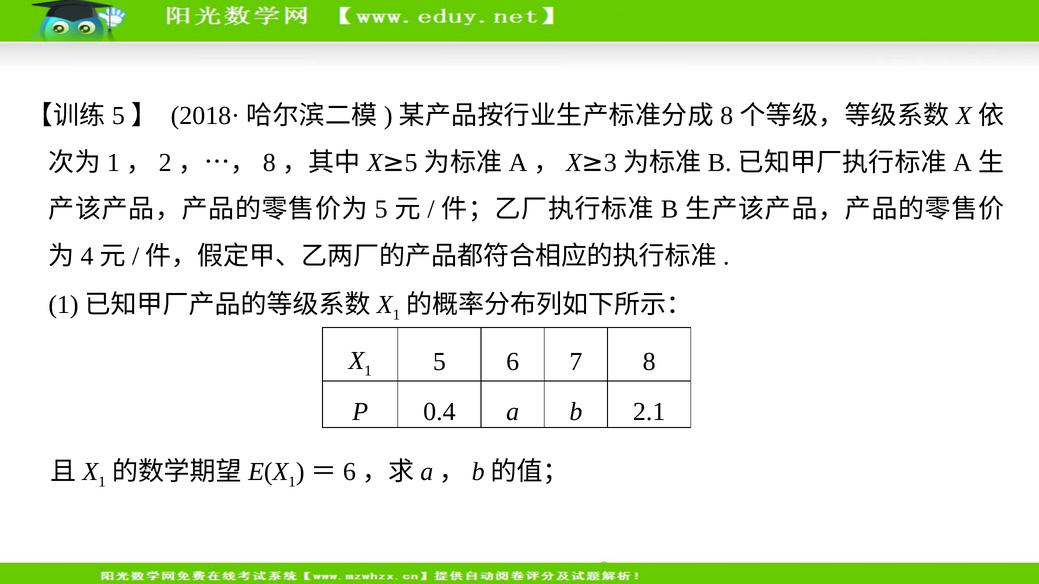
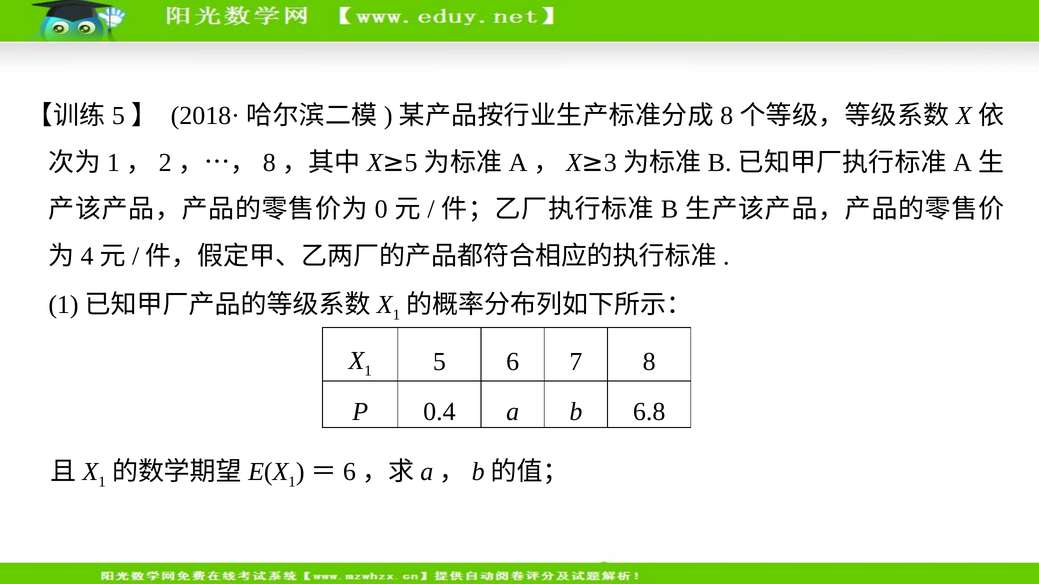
5: 5 -> 0 (381, 209)
2.1: 2.1 -> 6.8 (649, 412)
